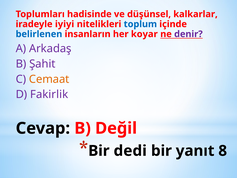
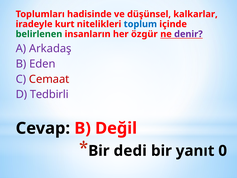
iyiyi: iyiyi -> kurt (65, 24)
belirlenen colour: blue -> green (39, 34)
koyar: koyar -> özgür (144, 34)
Şahit: Şahit -> Eden (42, 64)
Cemaat colour: orange -> red (49, 79)
Fakirlik: Fakirlik -> Tedbirli (49, 94)
8: 8 -> 0 (223, 151)
